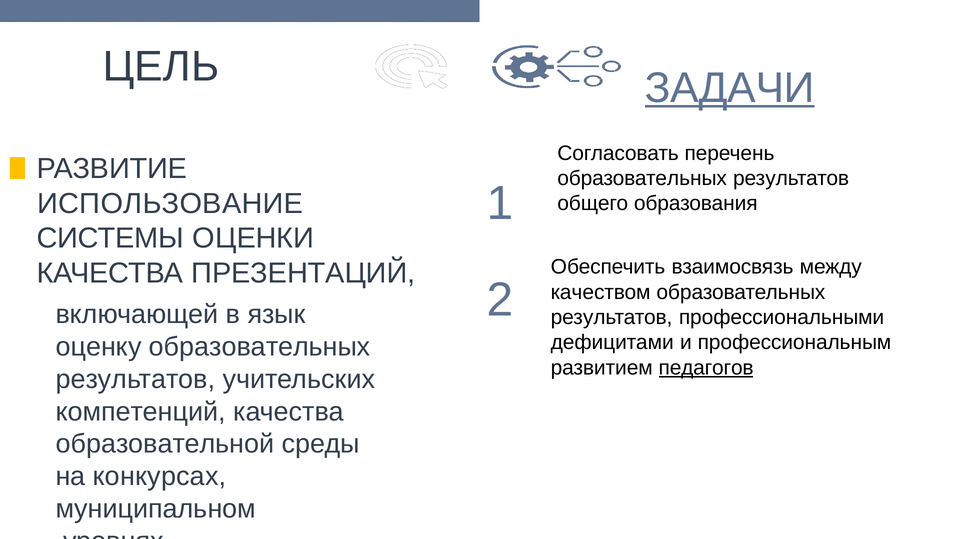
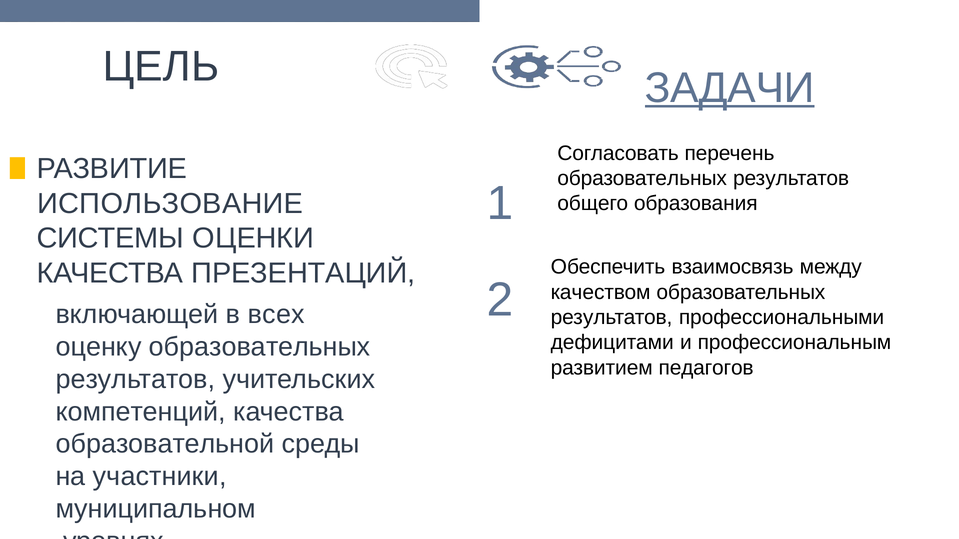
язык: язык -> всех (276, 315)
педагогов underline: present -> none (706, 368)
конкурсах: конкурсах -> участники (160, 477)
